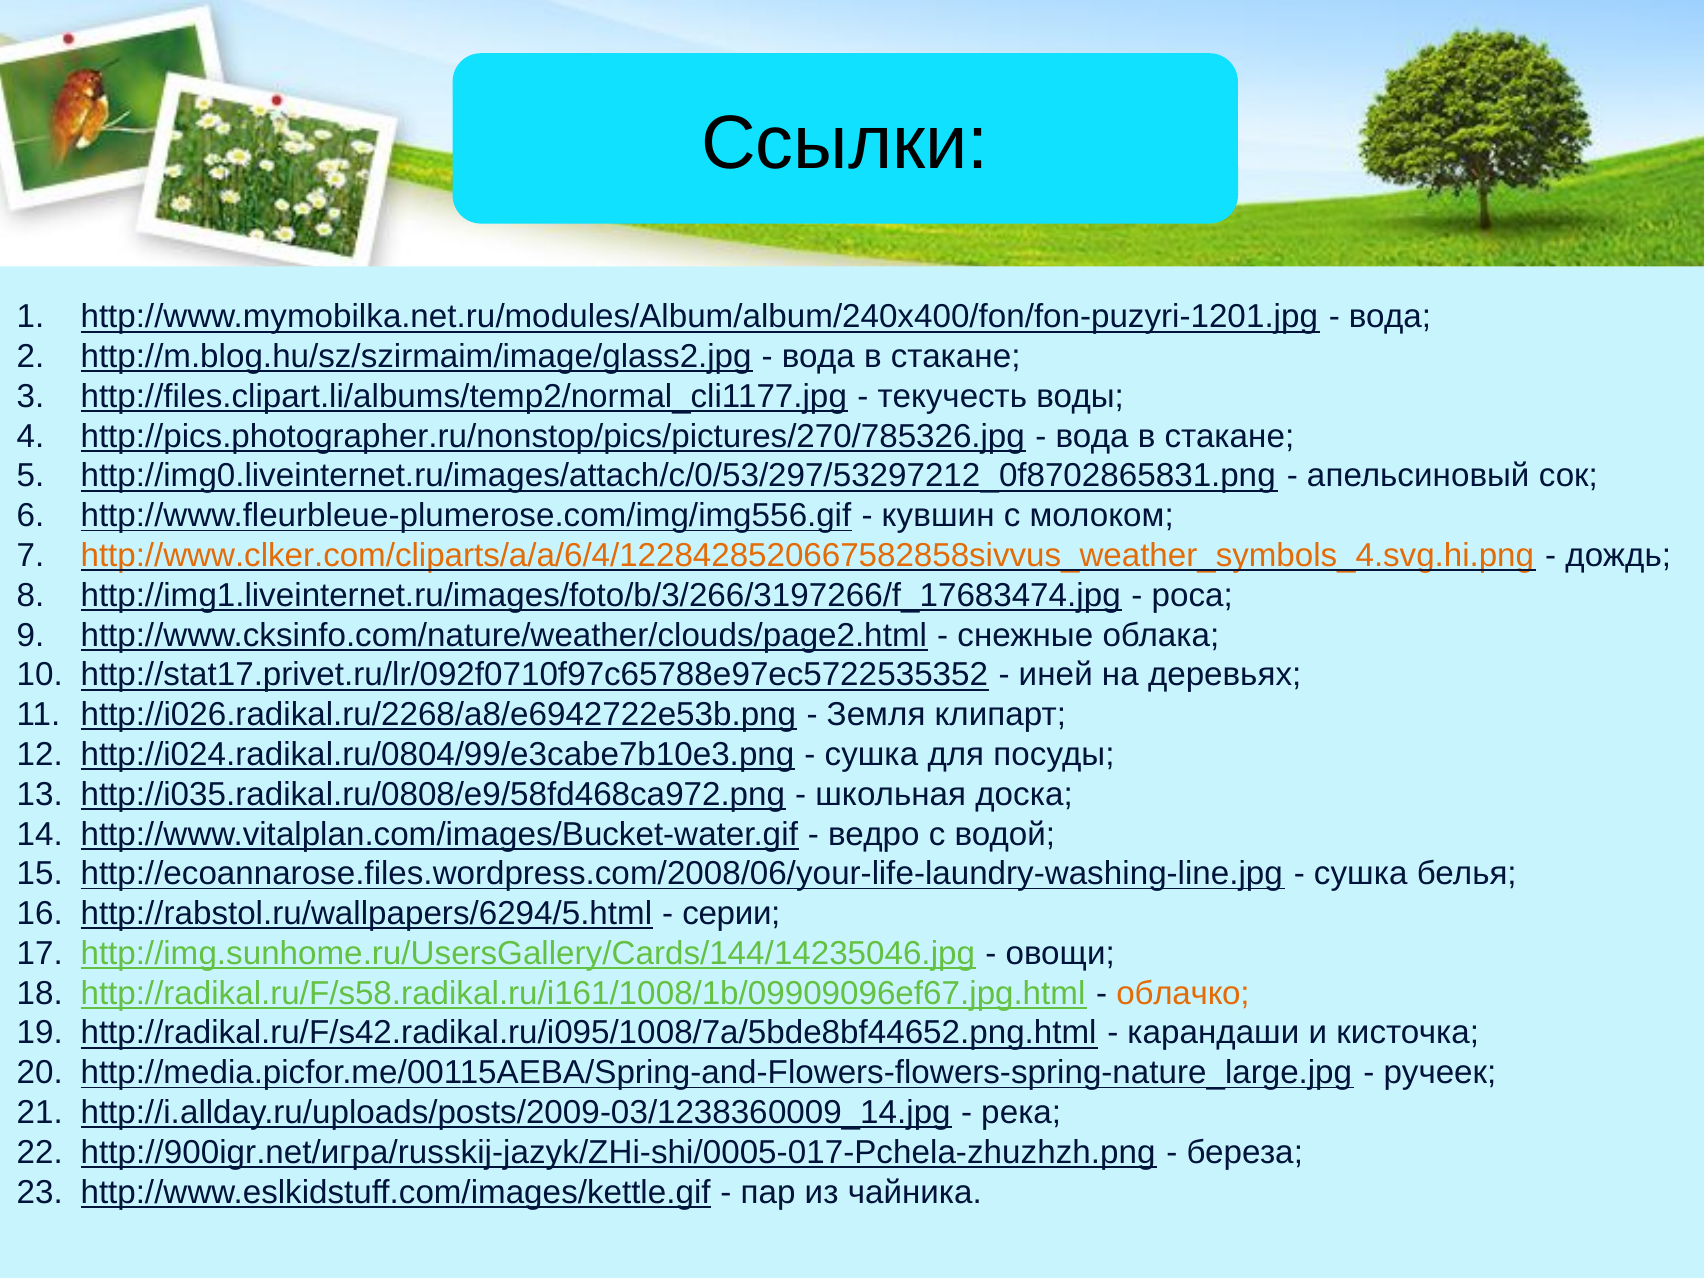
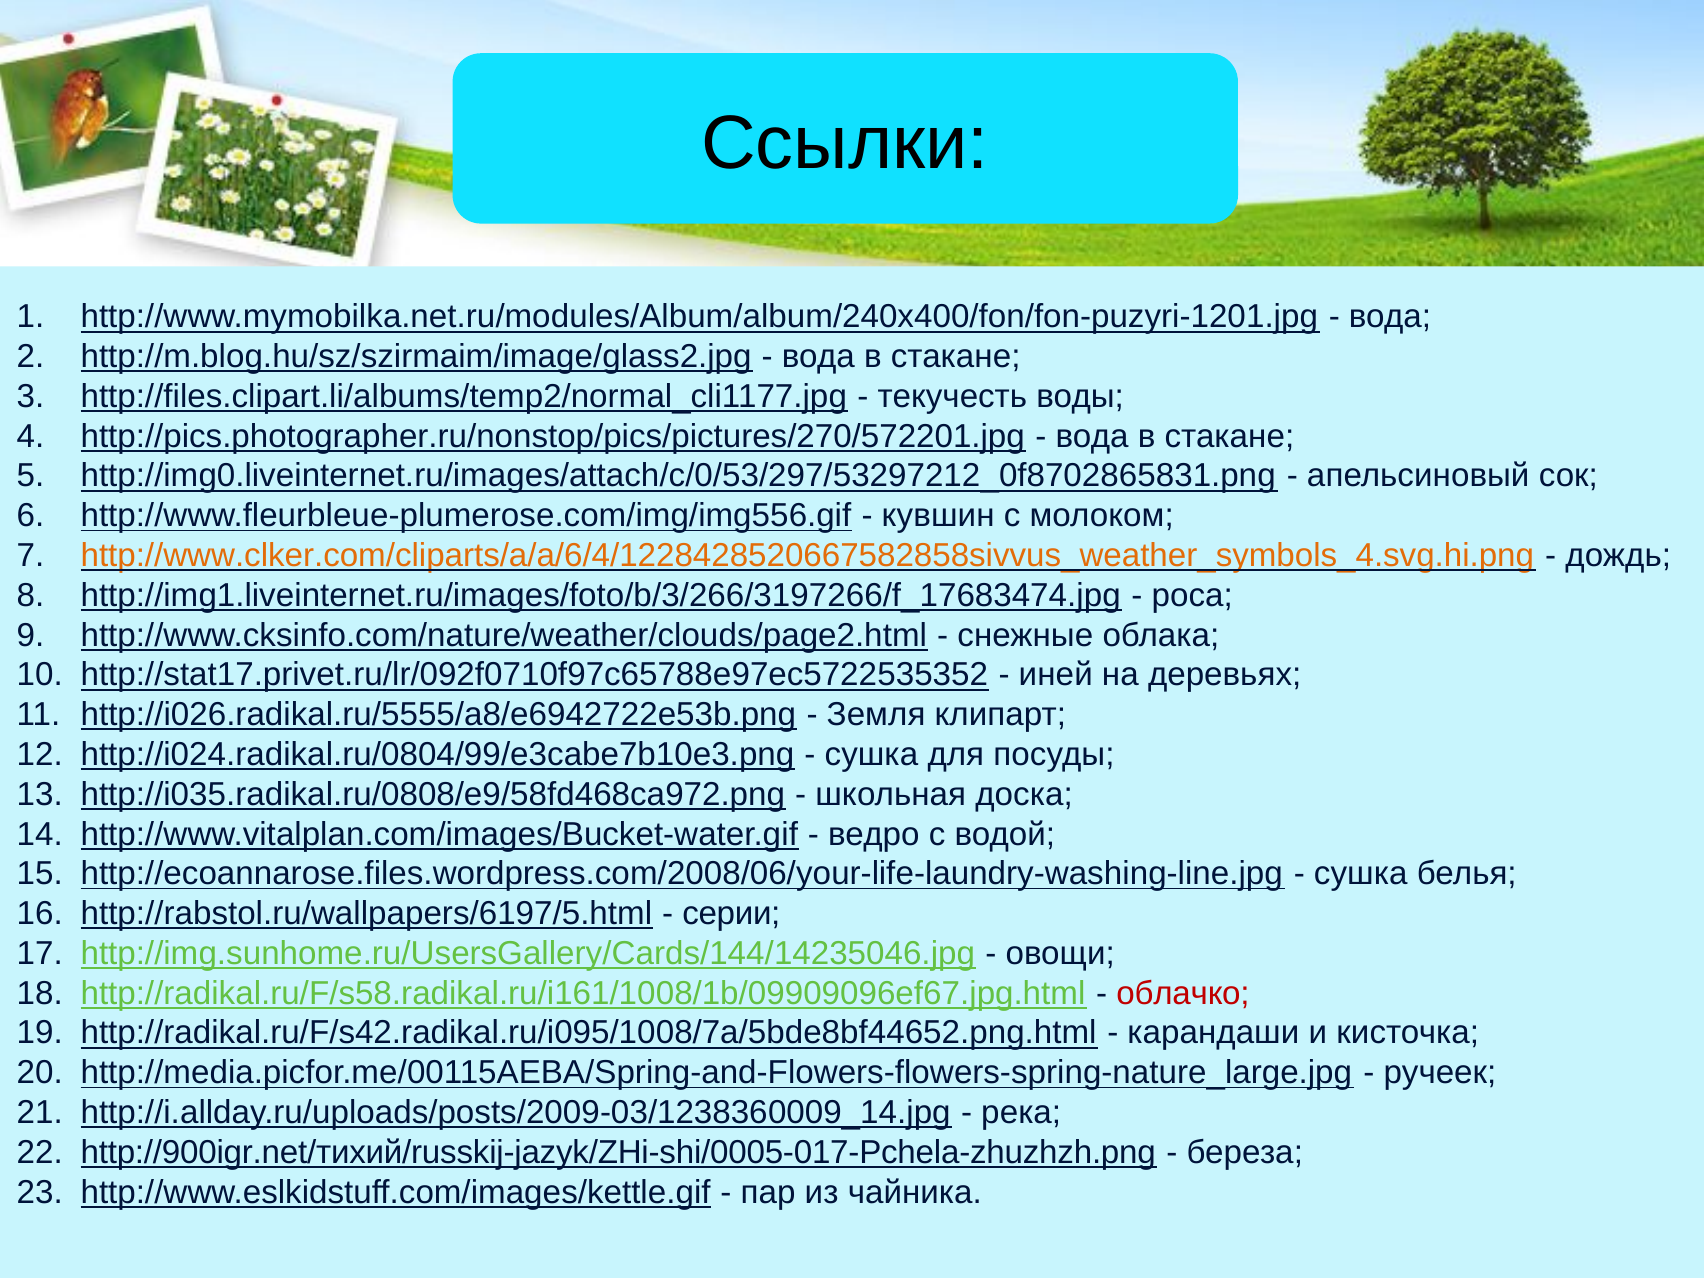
http://pics.photographer.ru/nonstop/pics/pictures/270/785326.jpg: http://pics.photographer.ru/nonstop/pics/pictures/270/785326.jpg -> http://pics.photographer.ru/nonstop/pics/pictures/270/572201.jpg (553, 436)
http://i026.radikal.ru/2268/a8/e6942722e53b.png: http://i026.radikal.ru/2268/a8/e6942722e53b.png -> http://i026.radikal.ru/5555/a8/e6942722e53b.png (438, 715)
http://rabstol.ru/wallpapers/6294/5.html: http://rabstol.ru/wallpapers/6294/5.html -> http://rabstol.ru/wallpapers/6197/5.html (366, 914)
облачко colour: orange -> red (1183, 993)
http://900igr.net/игра/russkij-jazyk/ZHi-shi/0005-017-Pchela-zhuzhzh.png: http://900igr.net/игра/russkij-jazyk/ZHi-shi/0005-017-Pchela-zhuzhzh.png -> http://900igr.net/тихий/russkij-jazyk/ZHi-shi/0005-017-Pchela-zhuzhzh.png (618, 1152)
